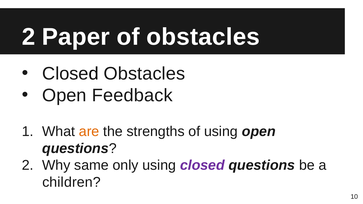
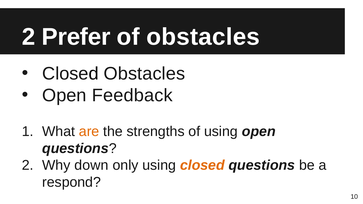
Paper: Paper -> Prefer (76, 37)
same: same -> down (91, 165)
closed colour: purple -> orange (202, 165)
children: children -> respond (72, 182)
